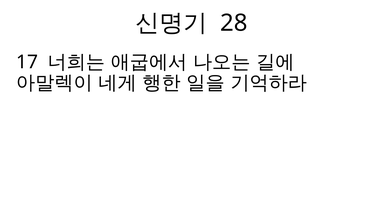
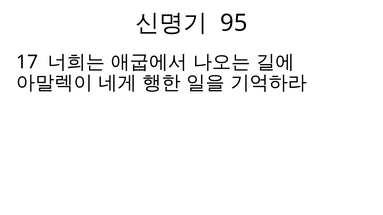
28: 28 -> 95 (234, 23)
